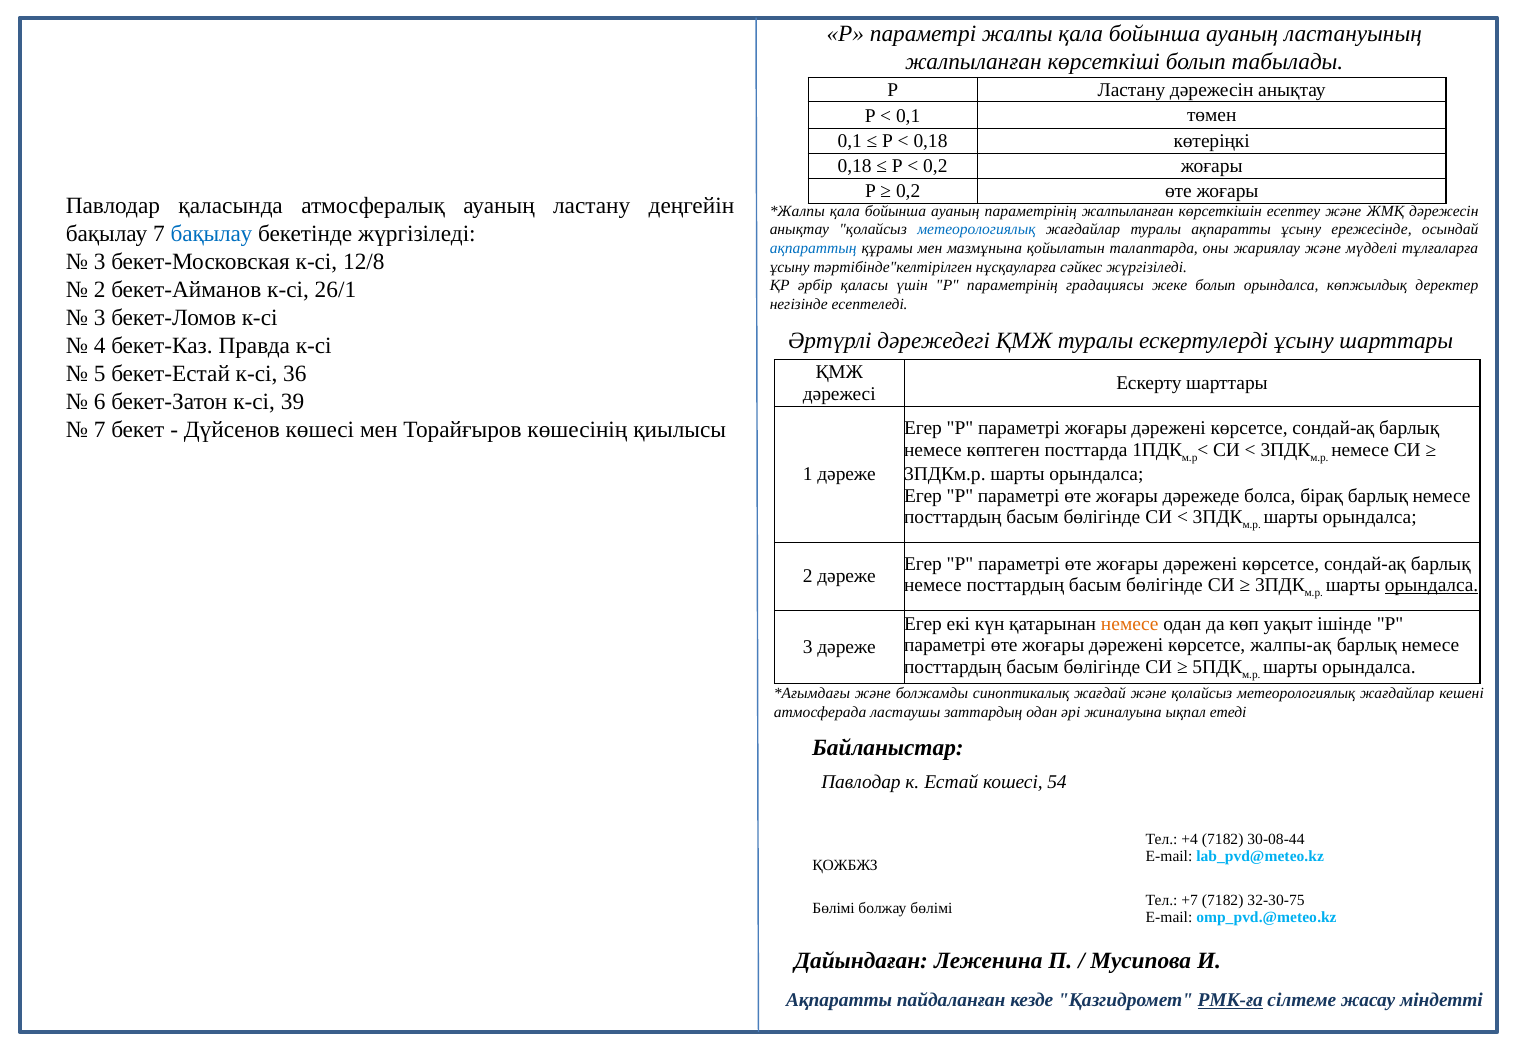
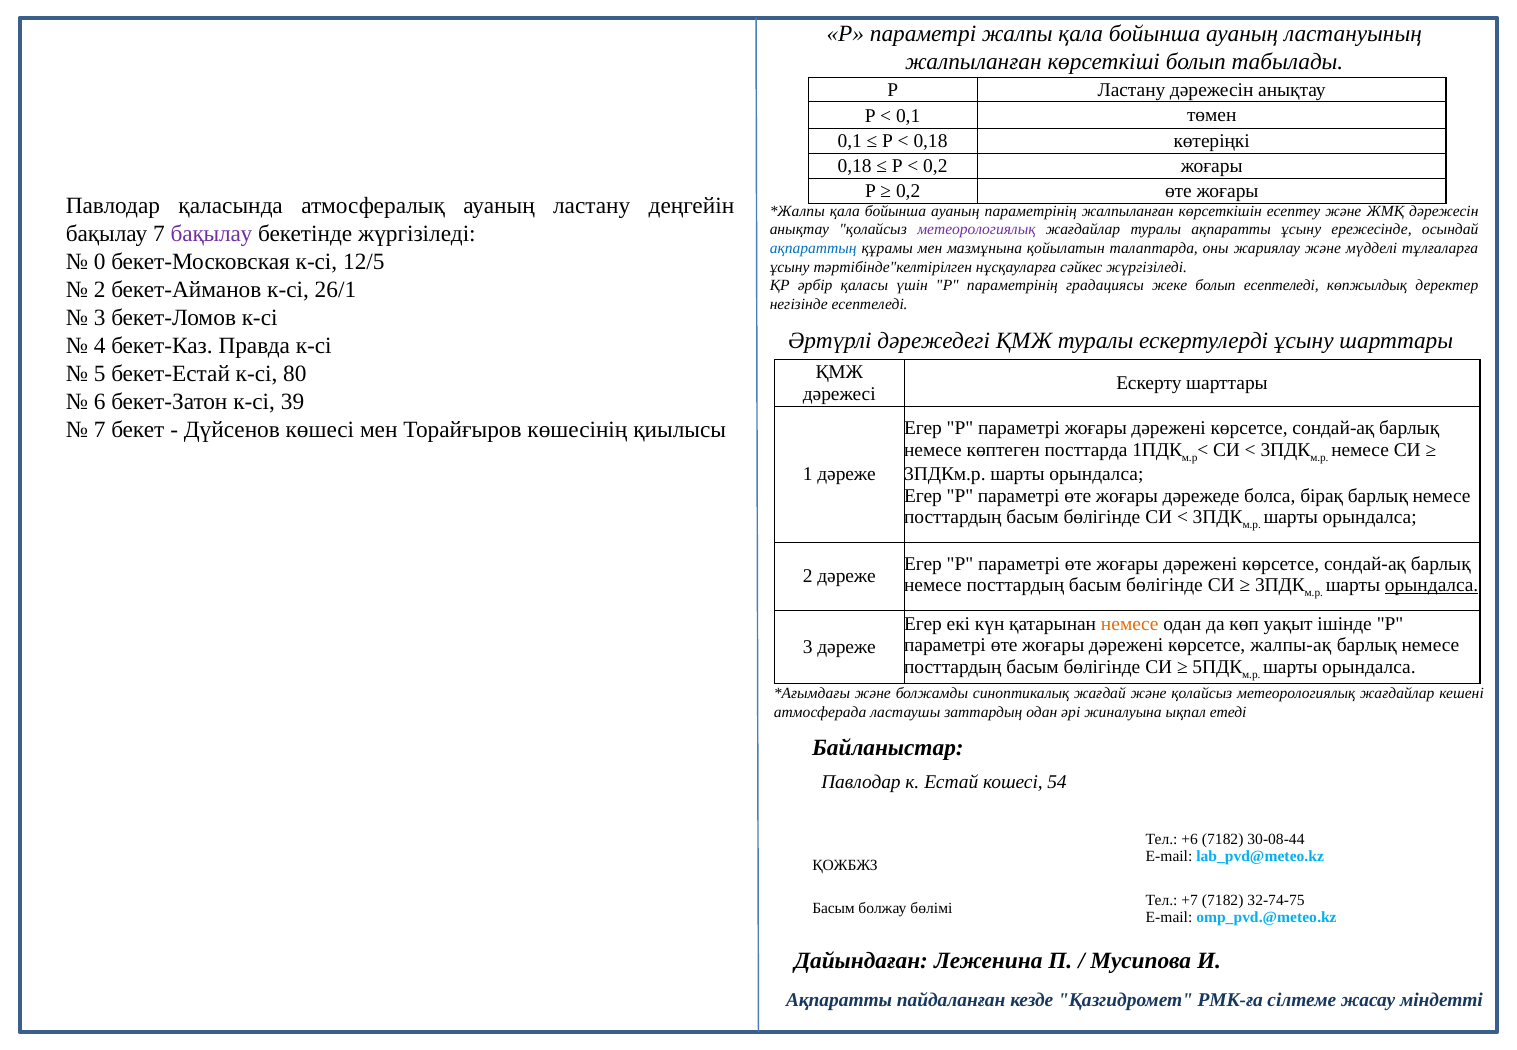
метеорологиялық colour: blue -> purple (976, 230)
бақылау colour: blue -> purple (212, 234)
3: 3 -> 0 (100, 262)
12/8: 12/8 -> 12/5 (364, 262)
болып орындалса: орындалса -> есептеледі (1281, 286)
36: 36 -> 80 (295, 374)
+4: +4 -> +6 (1190, 840)
32-30-75: 32-30-75 -> 32-74-75 (1276, 900)
Бөлімі: Бөлімі -> Басым (834, 909)
РМК-ға underline: present -> none (1230, 1000)
